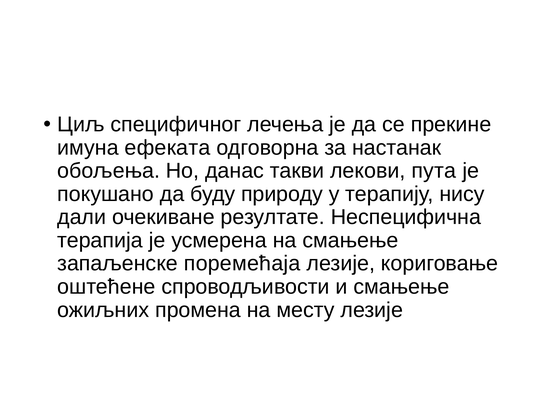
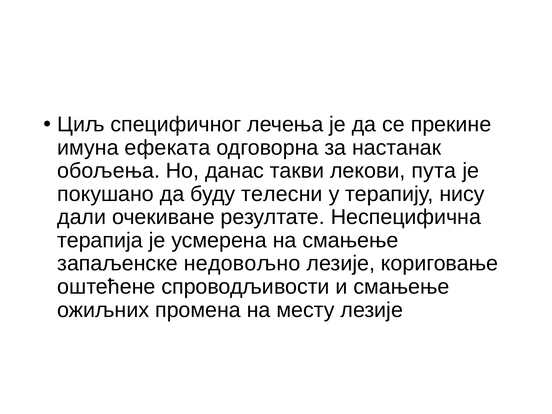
природу: природу -> телесни (282, 194)
поремећаја: поремећаја -> недовољно (242, 264)
